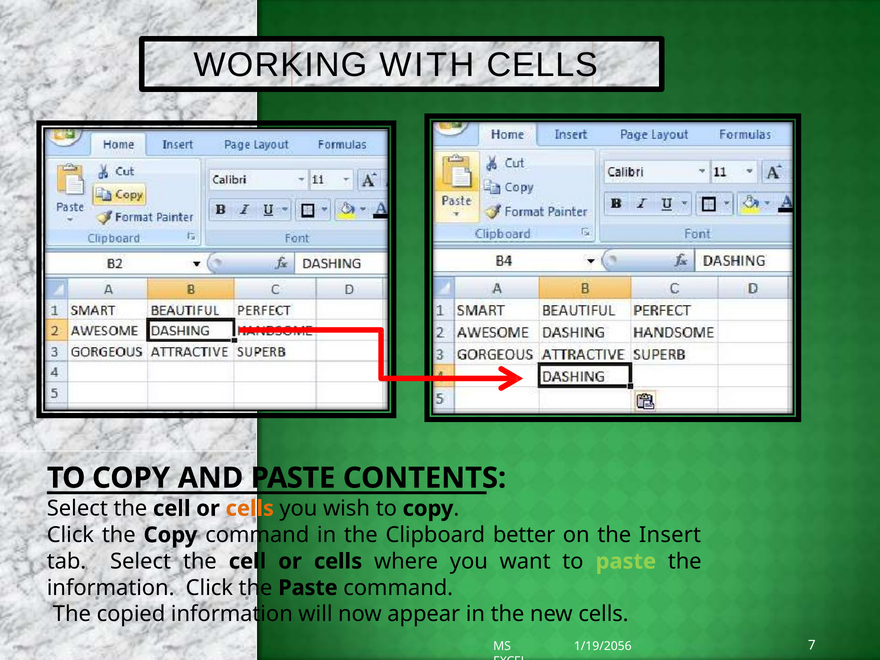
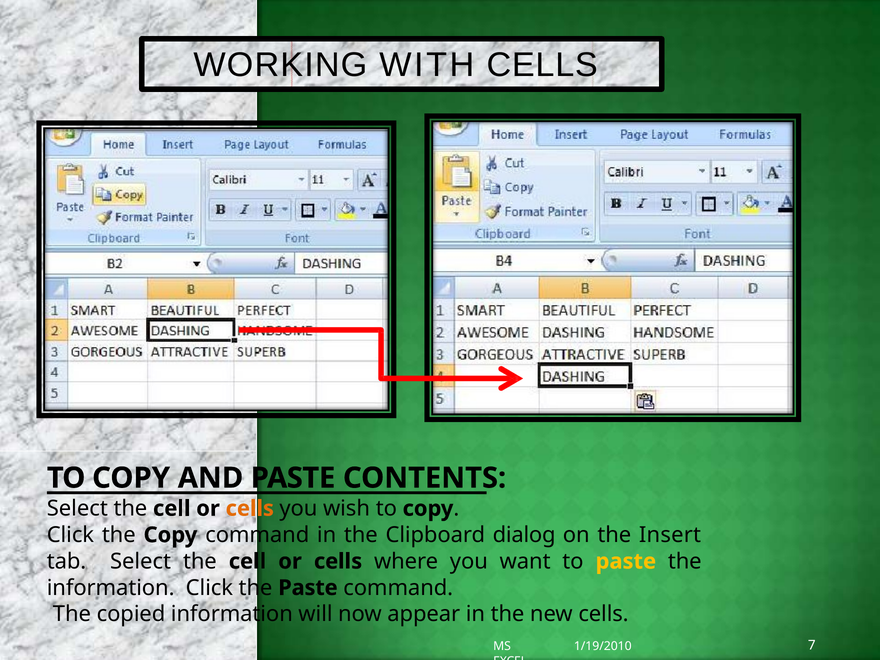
better: better -> dialog (524, 535)
paste colour: light green -> yellow (626, 561)
1/19/2056: 1/19/2056 -> 1/19/2010 (603, 646)
